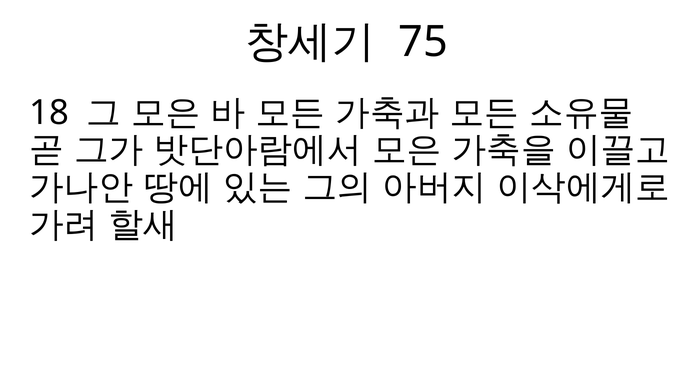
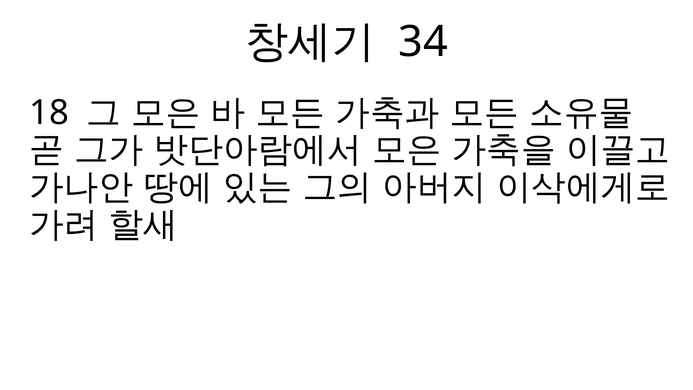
75: 75 -> 34 (423, 42)
